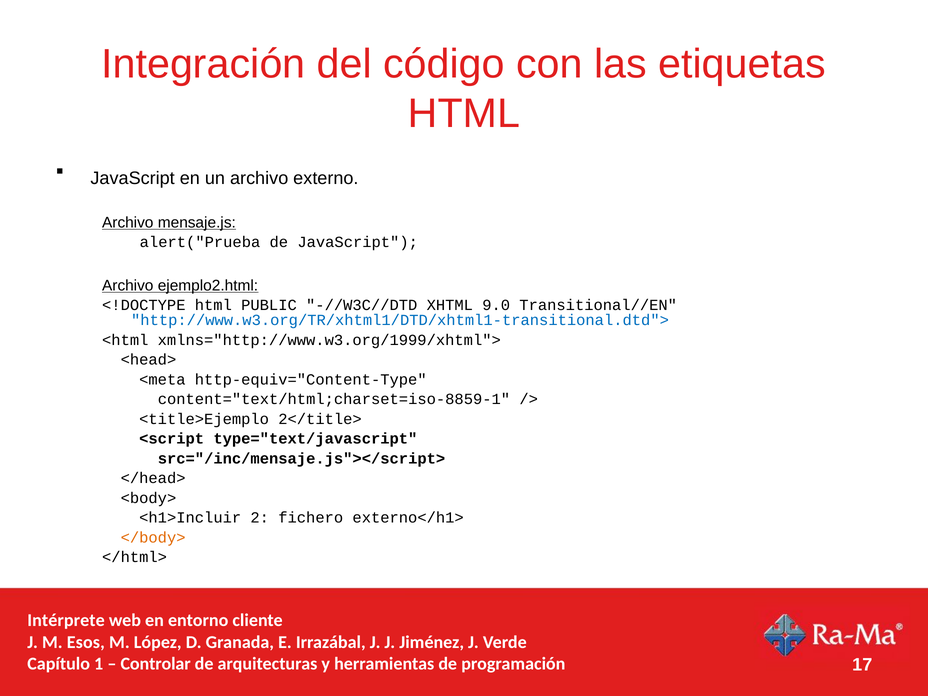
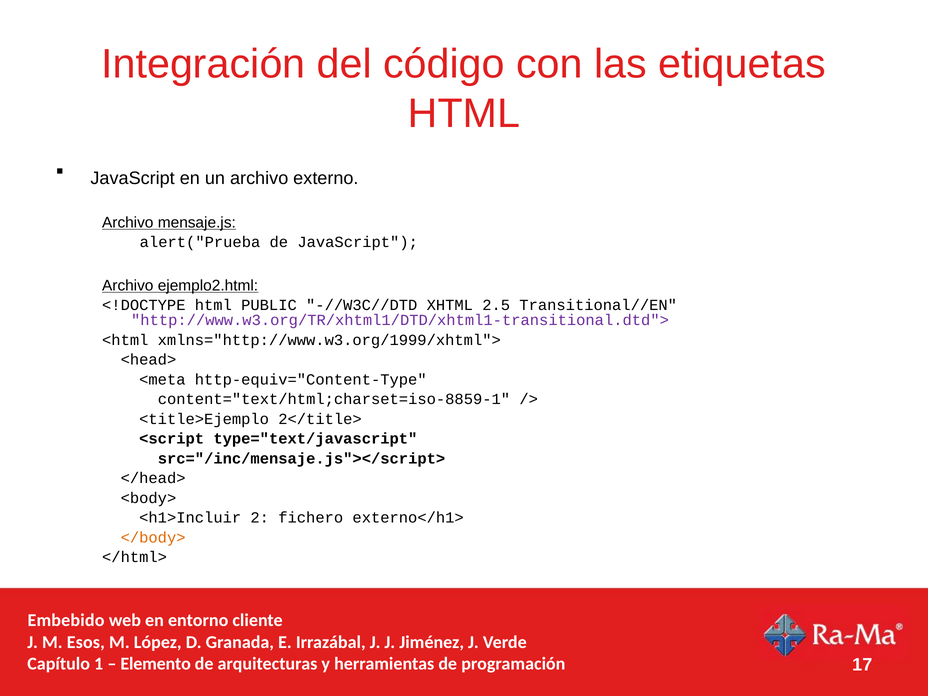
9.0: 9.0 -> 2.5 (496, 305)
http://www.w3.org/TR/xhtml1/DTD/xhtml1-transitional.dtd"> colour: blue -> purple (400, 320)
Intérprete: Intérprete -> Embebido (66, 620)
Controlar: Controlar -> Elemento (156, 664)
